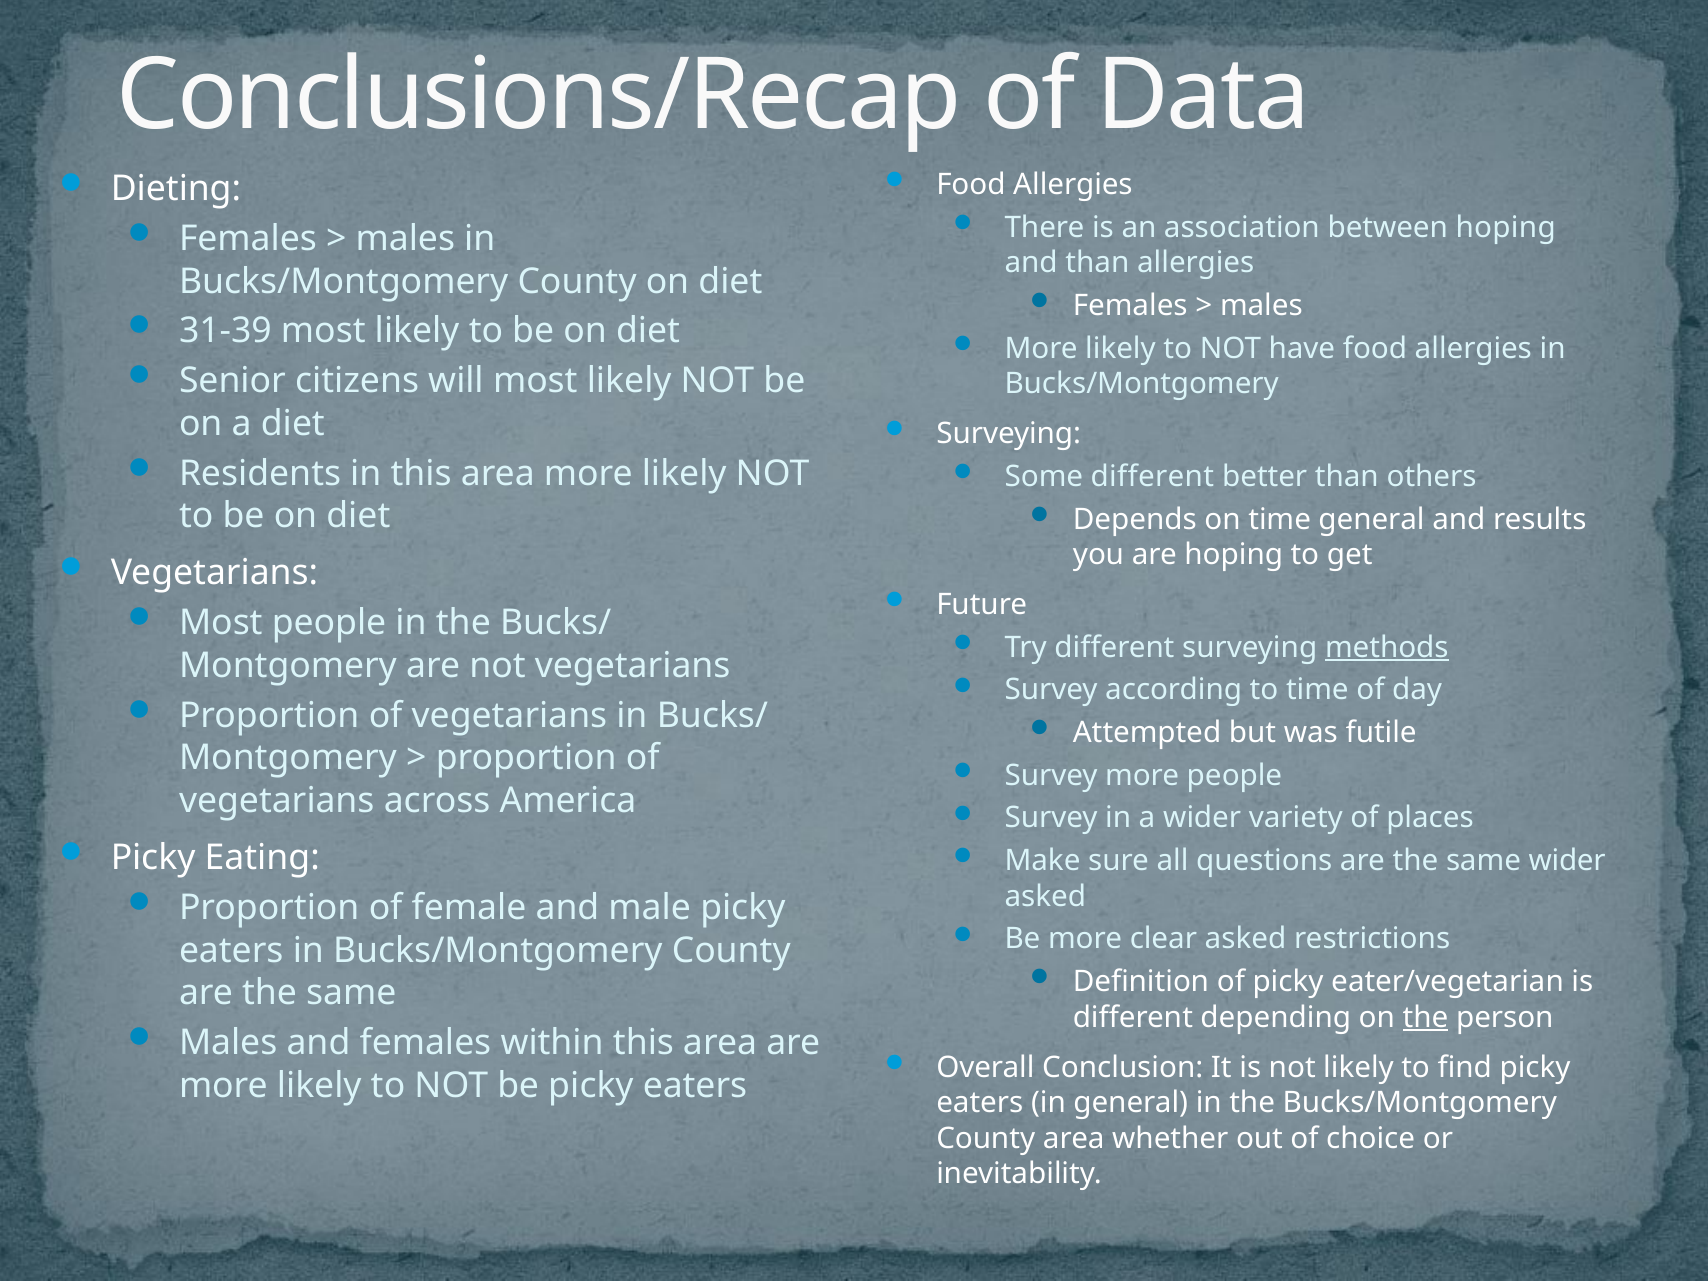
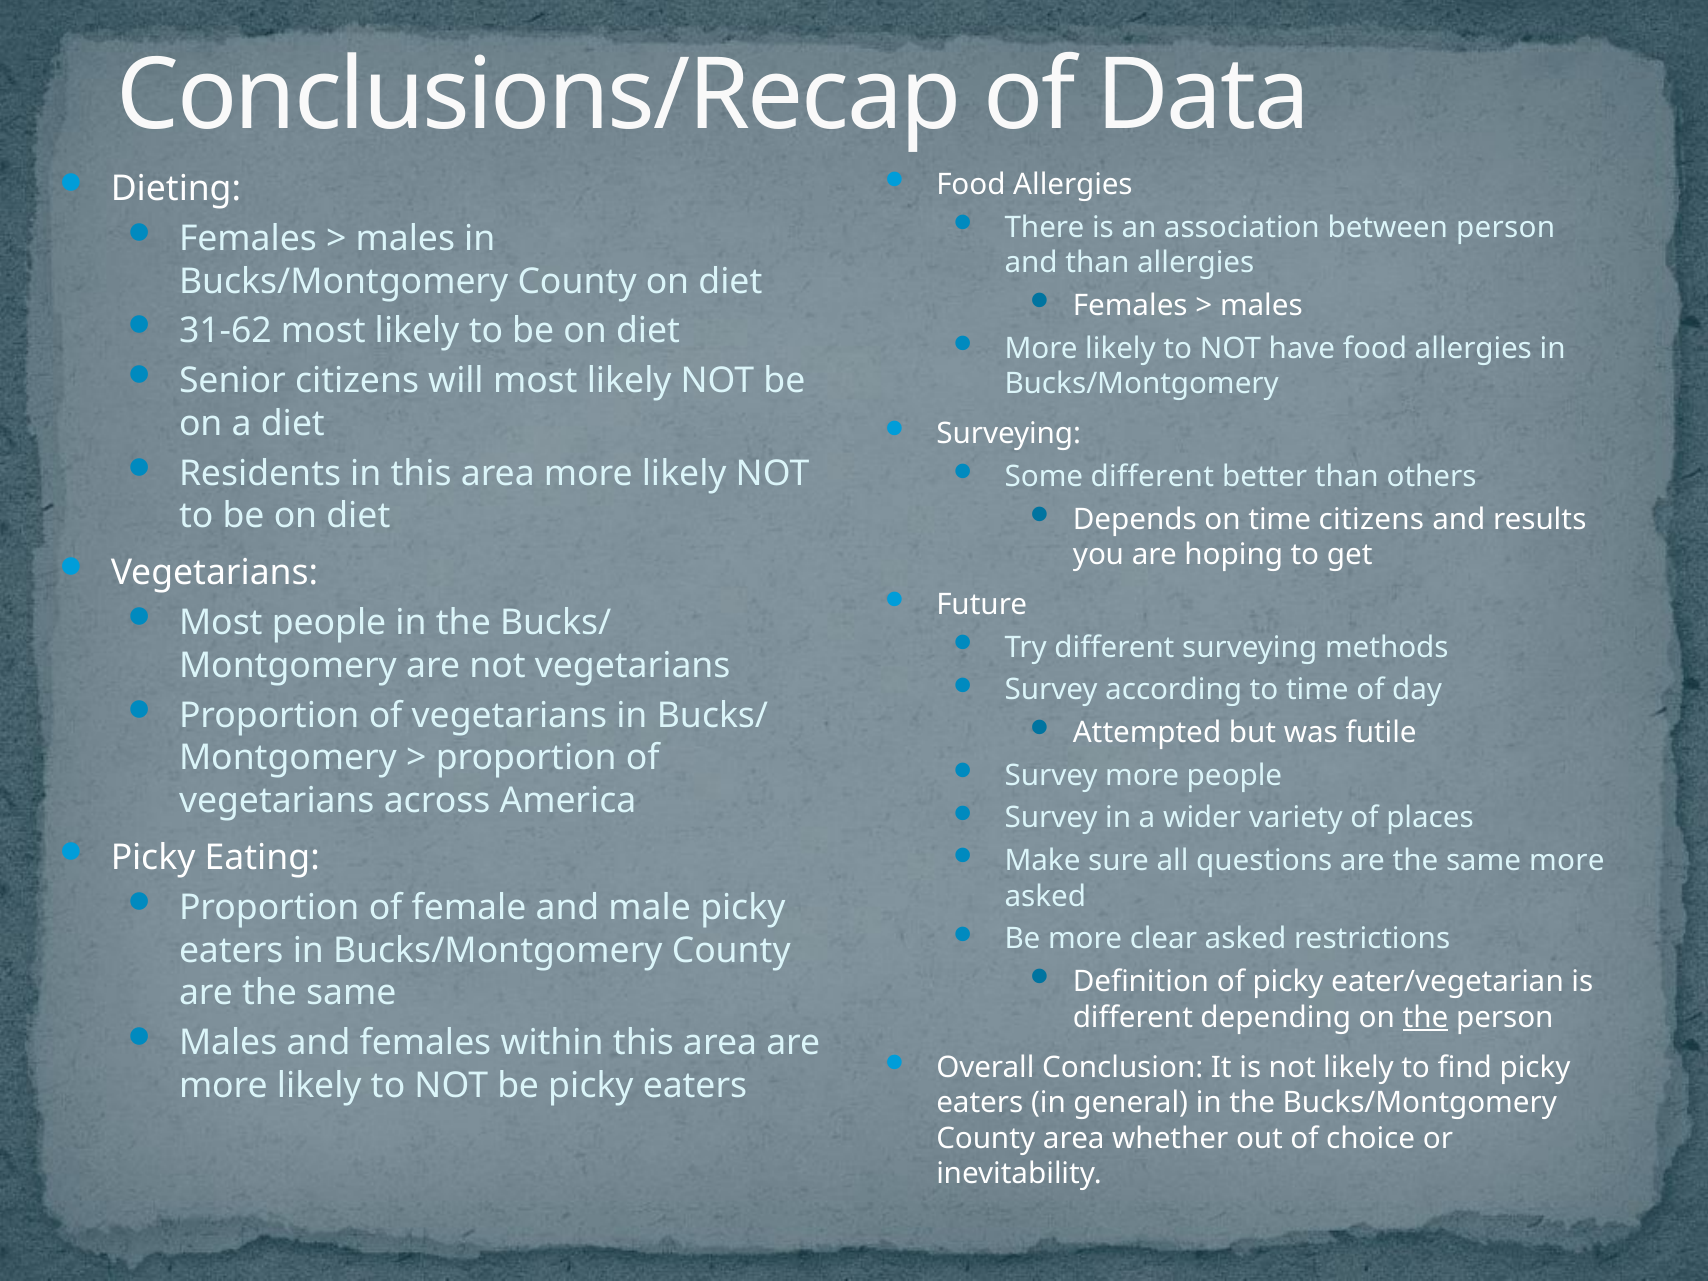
between hoping: hoping -> person (1506, 228)
31-39: 31-39 -> 31-62 (225, 331)
time general: general -> citizens (1371, 519)
methods underline: present -> none (1387, 647)
same wider: wider -> more (1567, 861)
